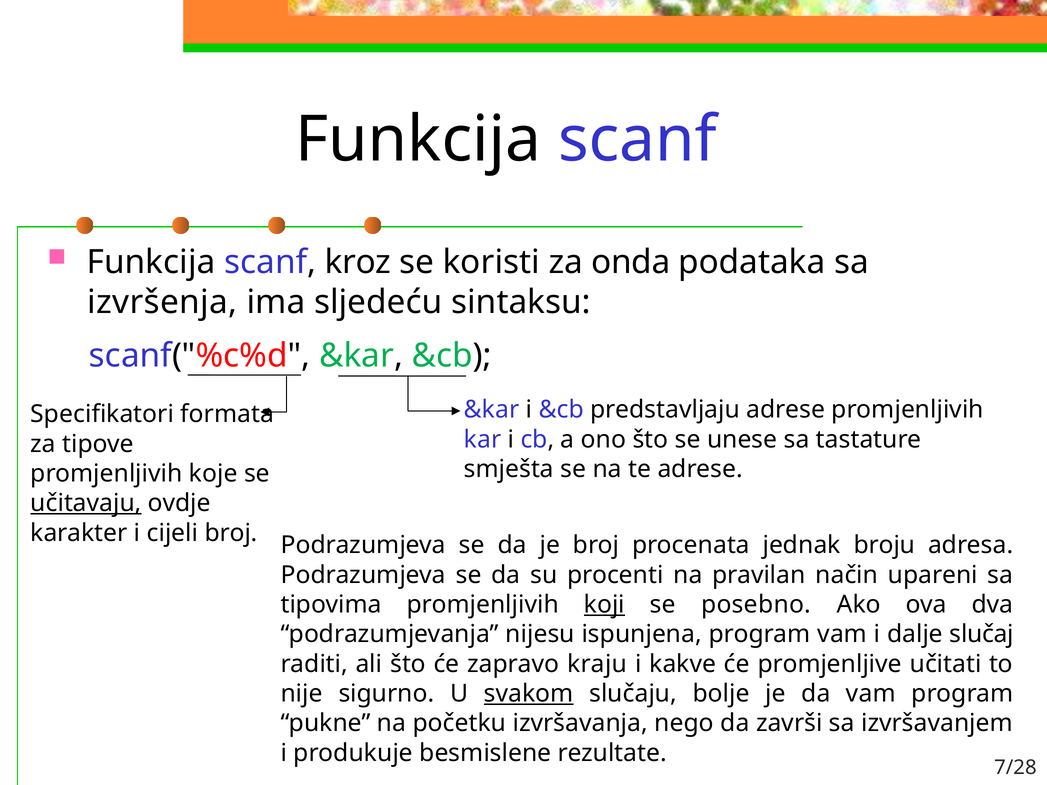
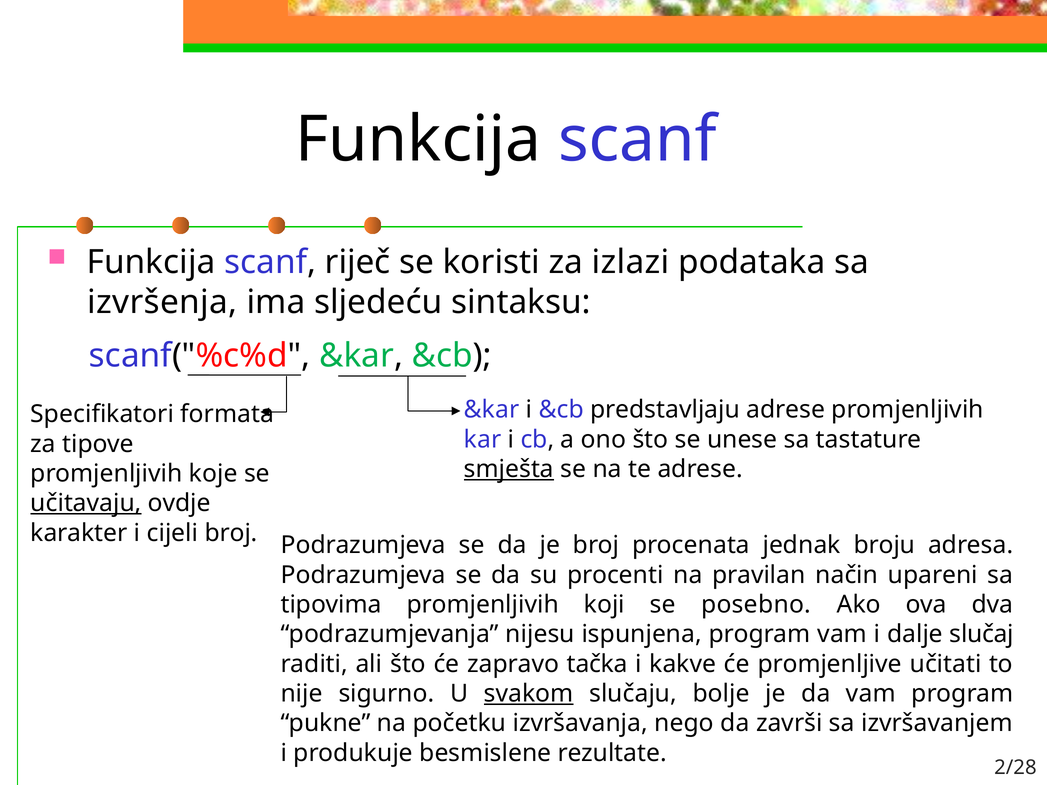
kroz: kroz -> riječ (358, 262)
onda: onda -> izlazi (631, 262)
smješta underline: none -> present (509, 469)
koji underline: present -> none (604, 605)
kraju: kraju -> tačka (597, 664)
7/28: 7/28 -> 2/28 (1015, 768)
